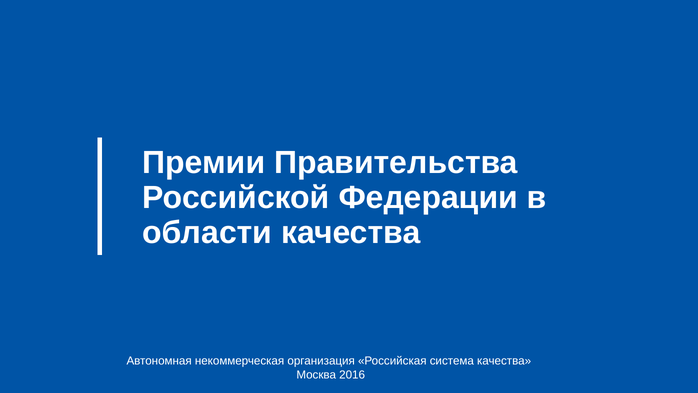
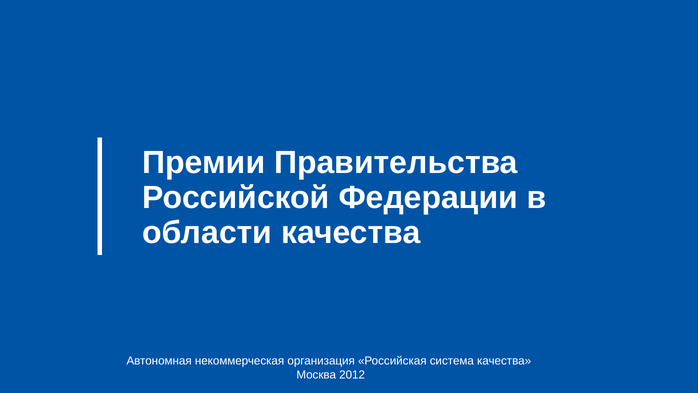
2016: 2016 -> 2012 (352, 374)
